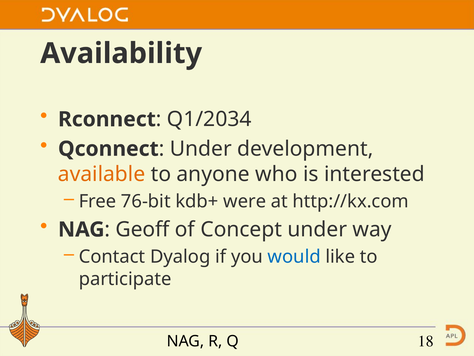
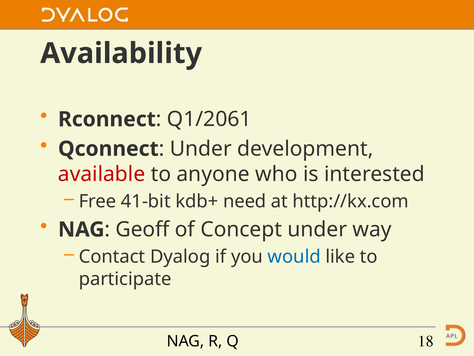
Q1/2034: Q1/2034 -> Q1/2061 (209, 119)
available colour: orange -> red (102, 174)
76-bit: 76-bit -> 41-bit (146, 201)
were: were -> need (245, 201)
